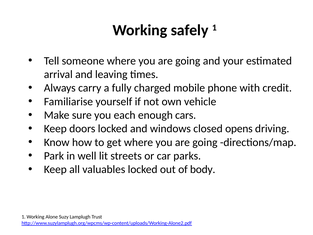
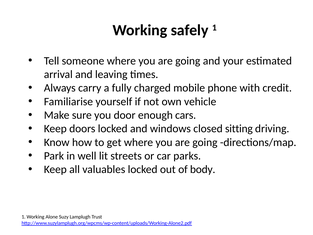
each: each -> door (125, 115)
opens: opens -> sitting (239, 129)
